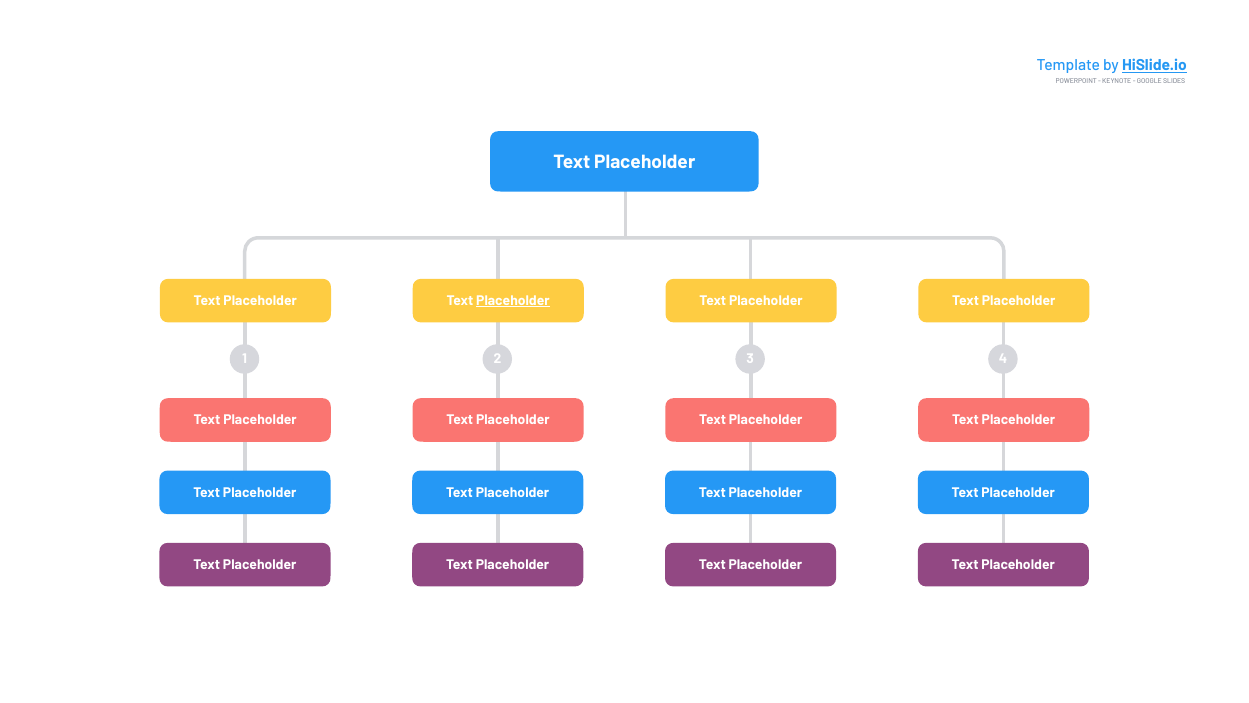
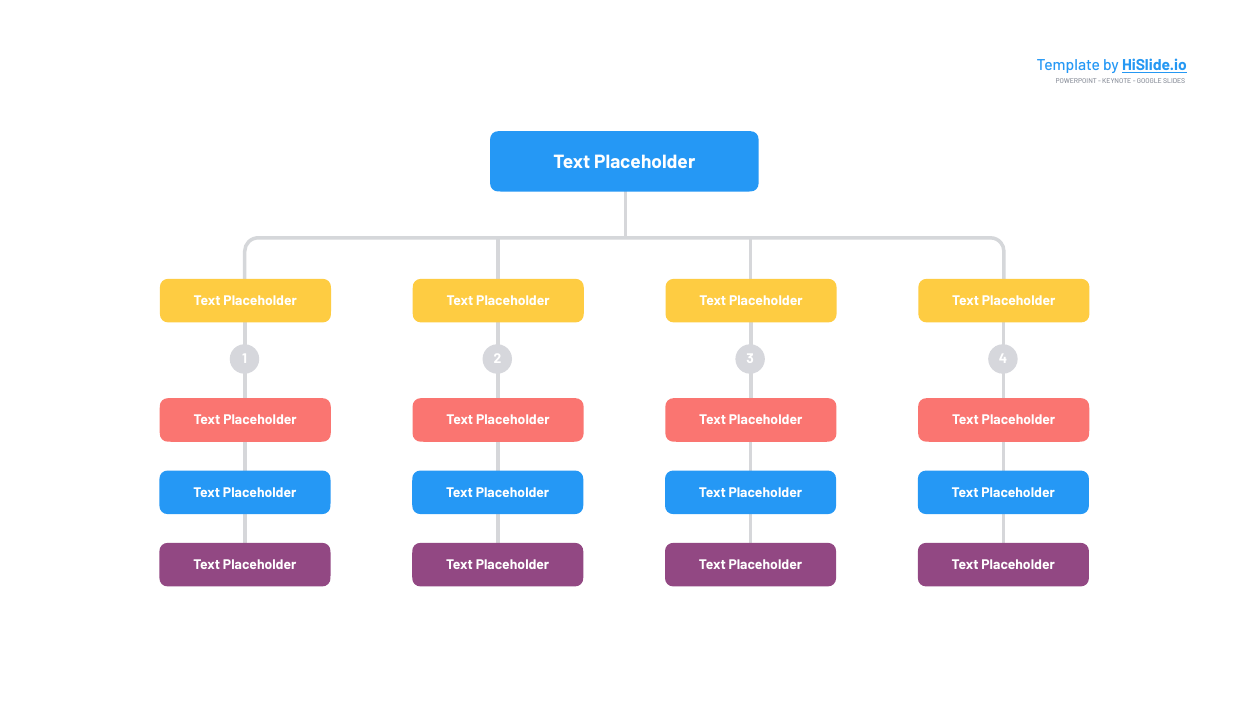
Placeholder underline: present -> none (513, 301)
